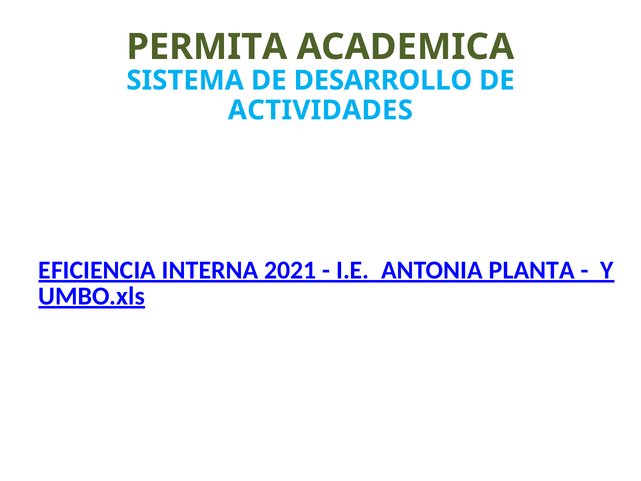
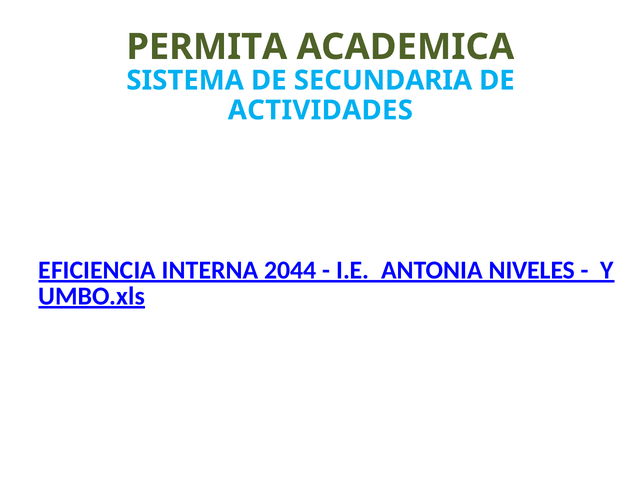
DESARROLLO: DESARROLLO -> SECUNDARIA (383, 80)
2021: 2021 -> 2044 (290, 270)
PLANTA: PLANTA -> NIVELES (532, 270)
